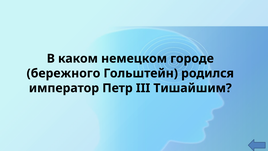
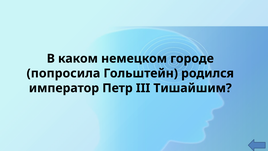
бережного: бережного -> попросила (63, 73)
